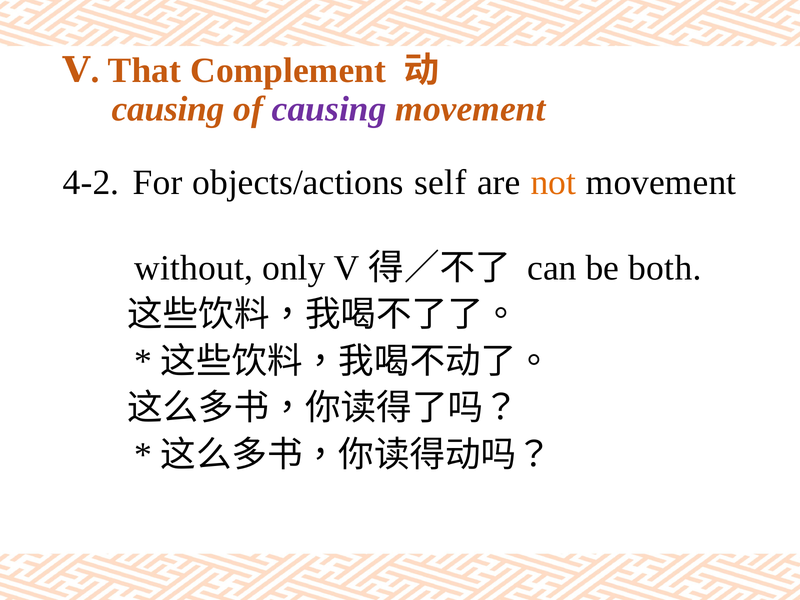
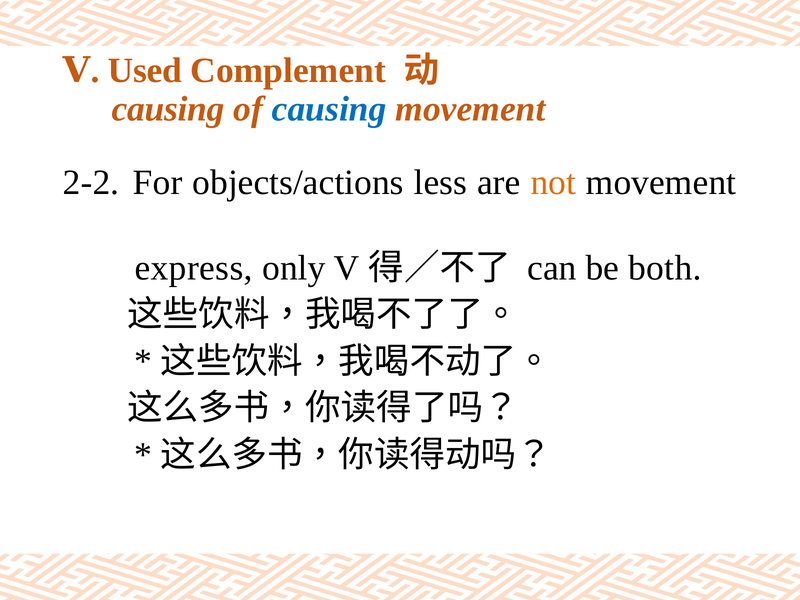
That: That -> Used (145, 70)
causing colour: purple -> blue (329, 109)
4-2: 4-2 -> 2-2 (91, 183)
self: self -> less (440, 183)
without: without -> express (194, 268)
